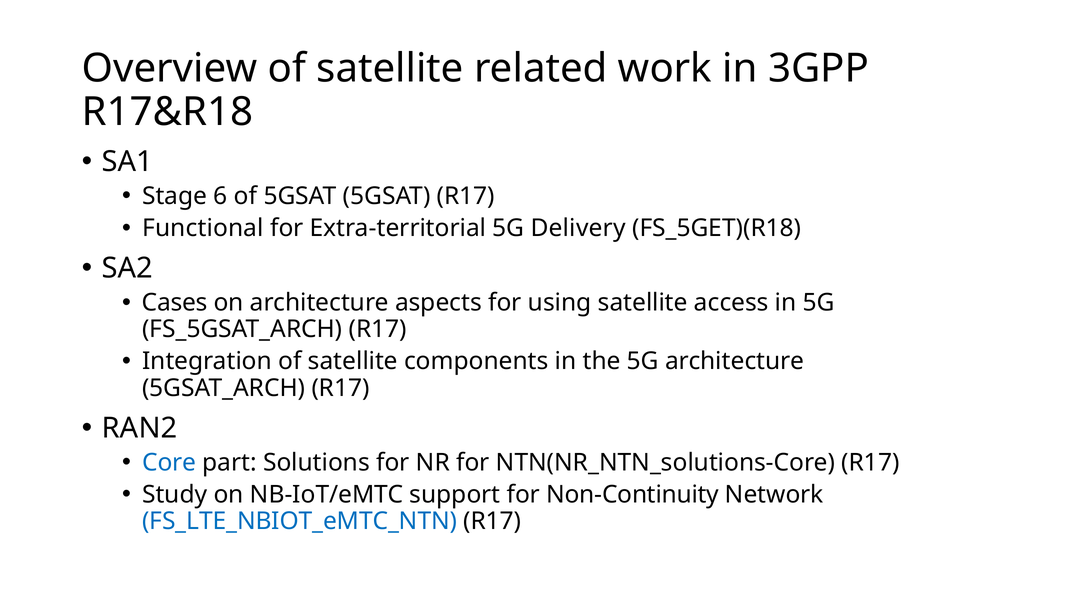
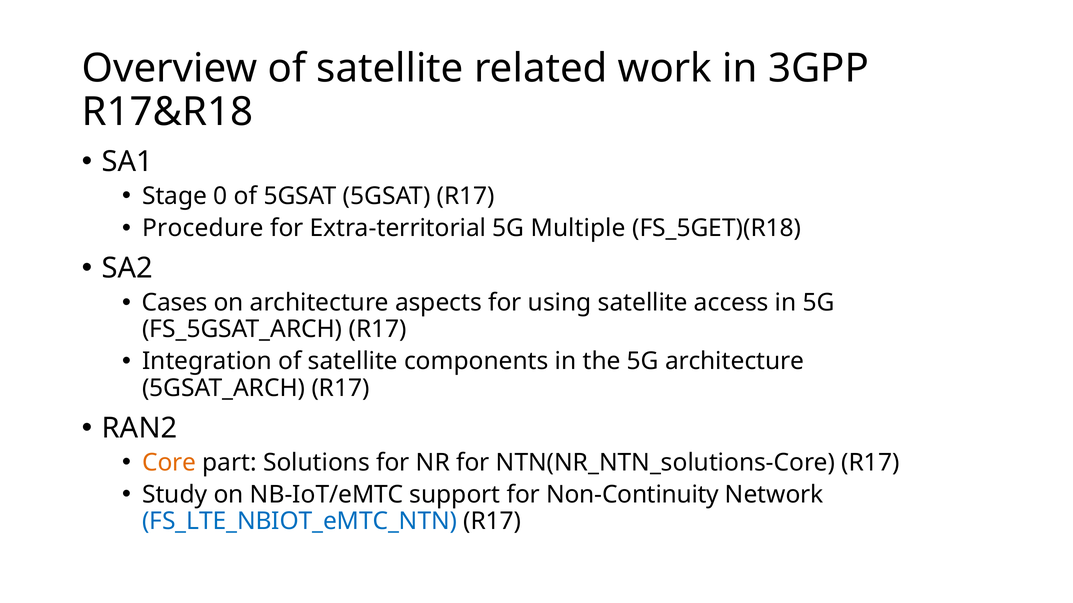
6: 6 -> 0 (221, 196)
Functional: Functional -> Procedure (203, 228)
Delivery: Delivery -> Multiple (578, 228)
Core colour: blue -> orange (169, 463)
